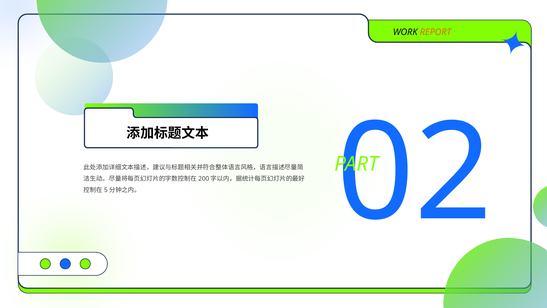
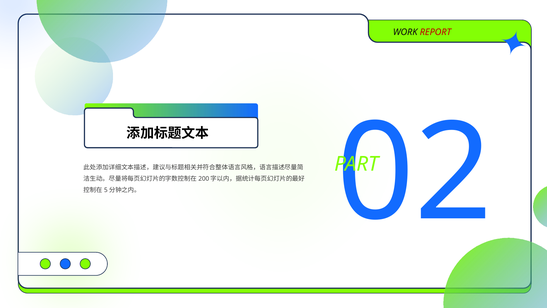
REPORT colour: orange -> red (435, 32)
